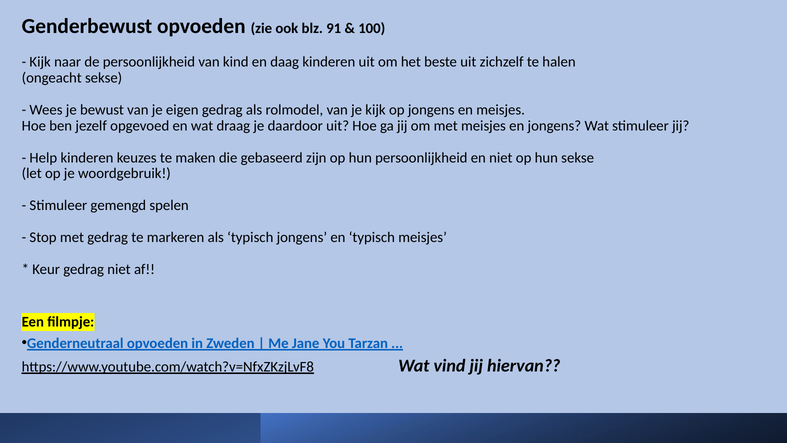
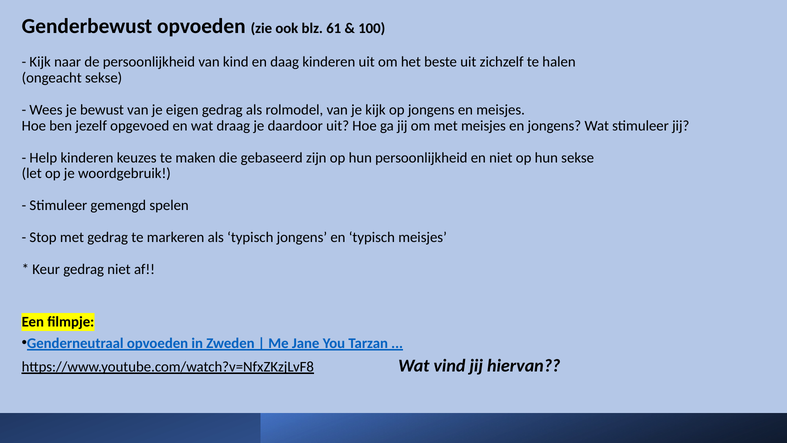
91: 91 -> 61 (334, 29)
